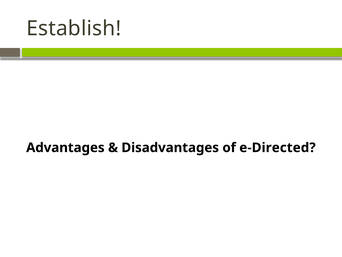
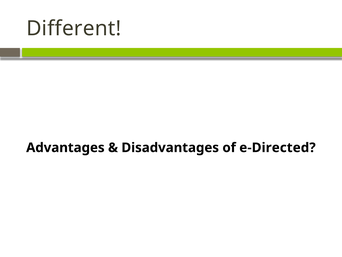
Establish: Establish -> Different (74, 29)
